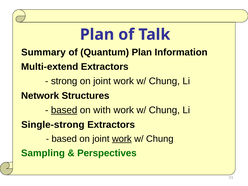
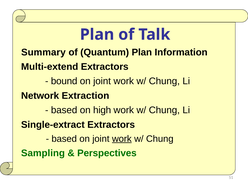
strong: strong -> bound (64, 81)
Structures: Structures -> Extraction (85, 96)
based underline: present -> none (64, 110)
with: with -> high (102, 110)
Single-strong: Single-strong -> Single-extract (53, 125)
